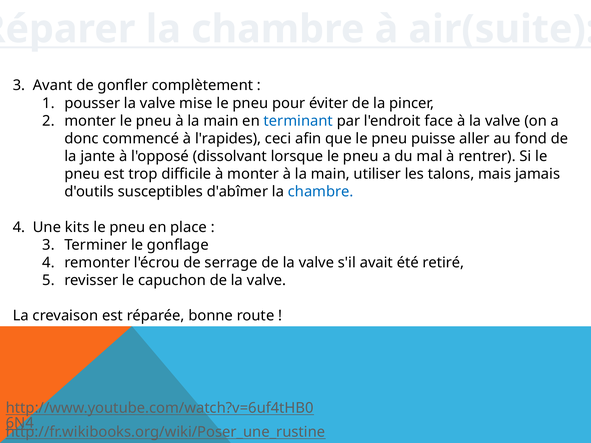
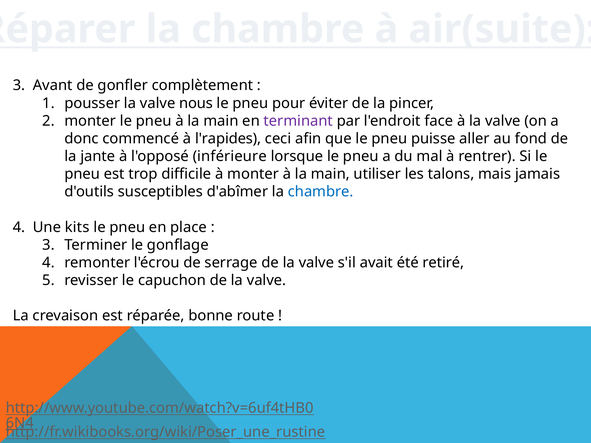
mise: mise -> nous (196, 103)
terminant colour: blue -> purple (298, 121)
dissolvant: dissolvant -> inférieure (230, 156)
